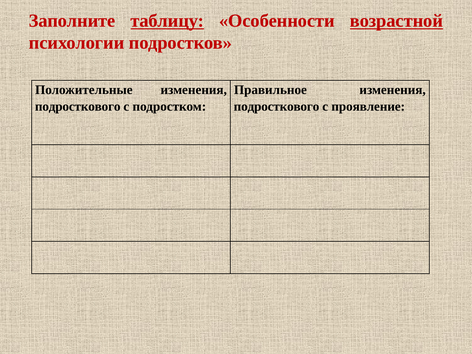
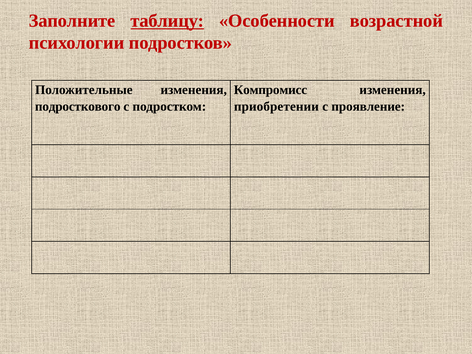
возрастной underline: present -> none (396, 21)
Правильное: Правильное -> Компромисс (270, 90)
подросткового: подросткового -> приобретении (276, 107)
